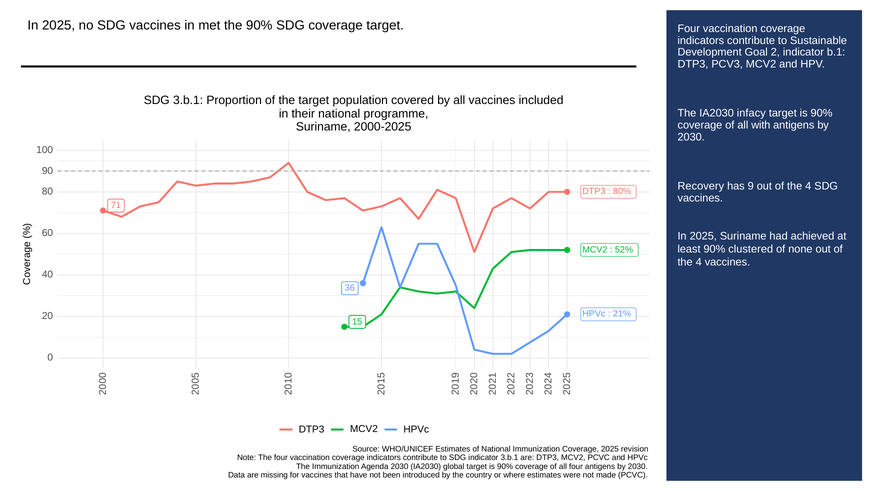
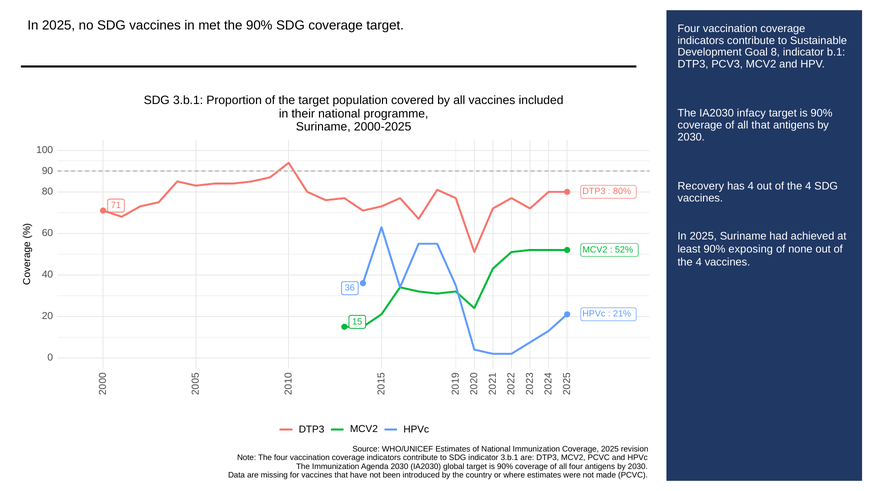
Goal 2: 2 -> 8 (775, 52)
all with: with -> that (761, 125)
has 9: 9 -> 4 (751, 186)
clustered: clustered -> exposing (751, 249)
